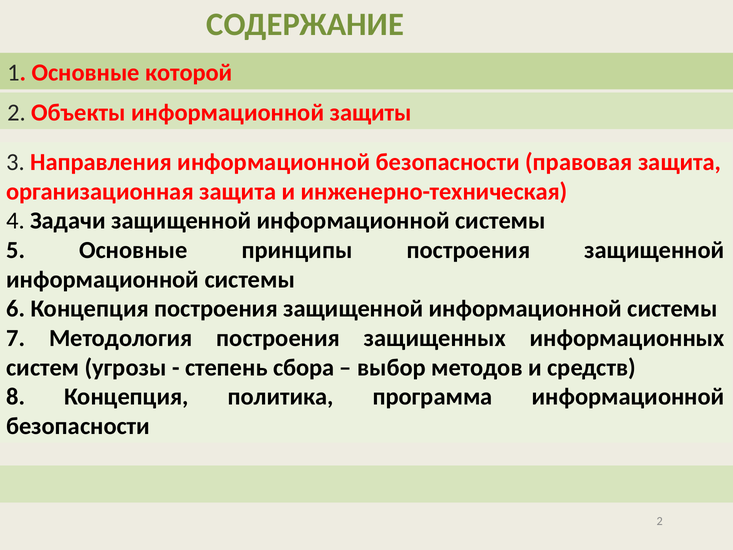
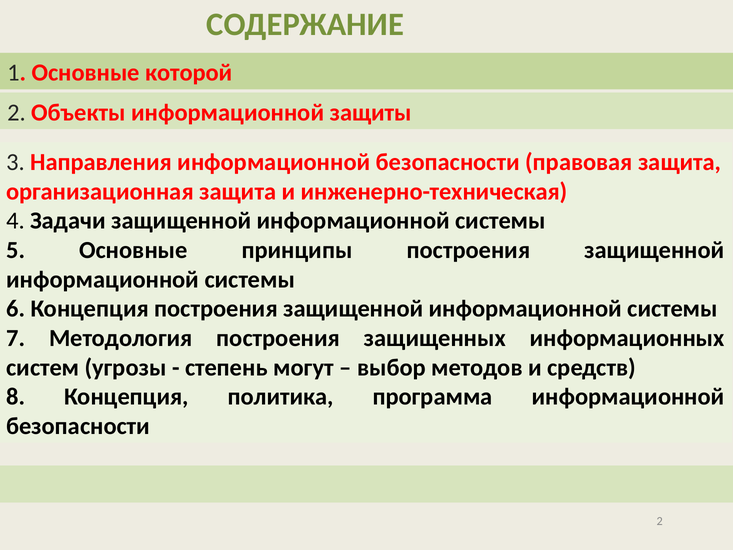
сбора: сбора -> могут (304, 367)
